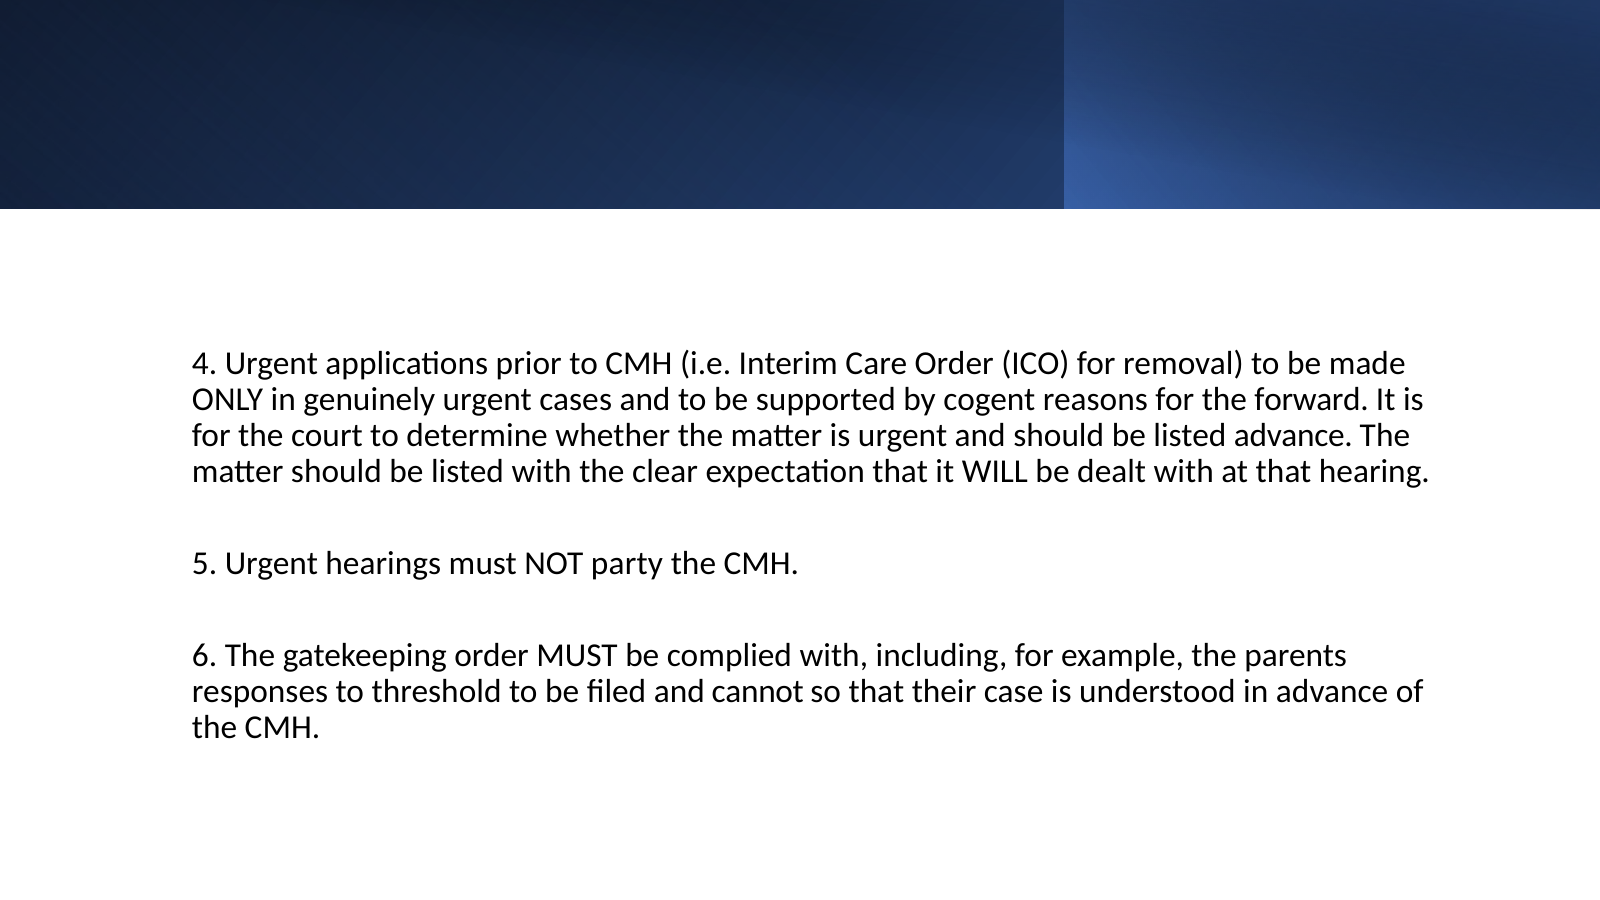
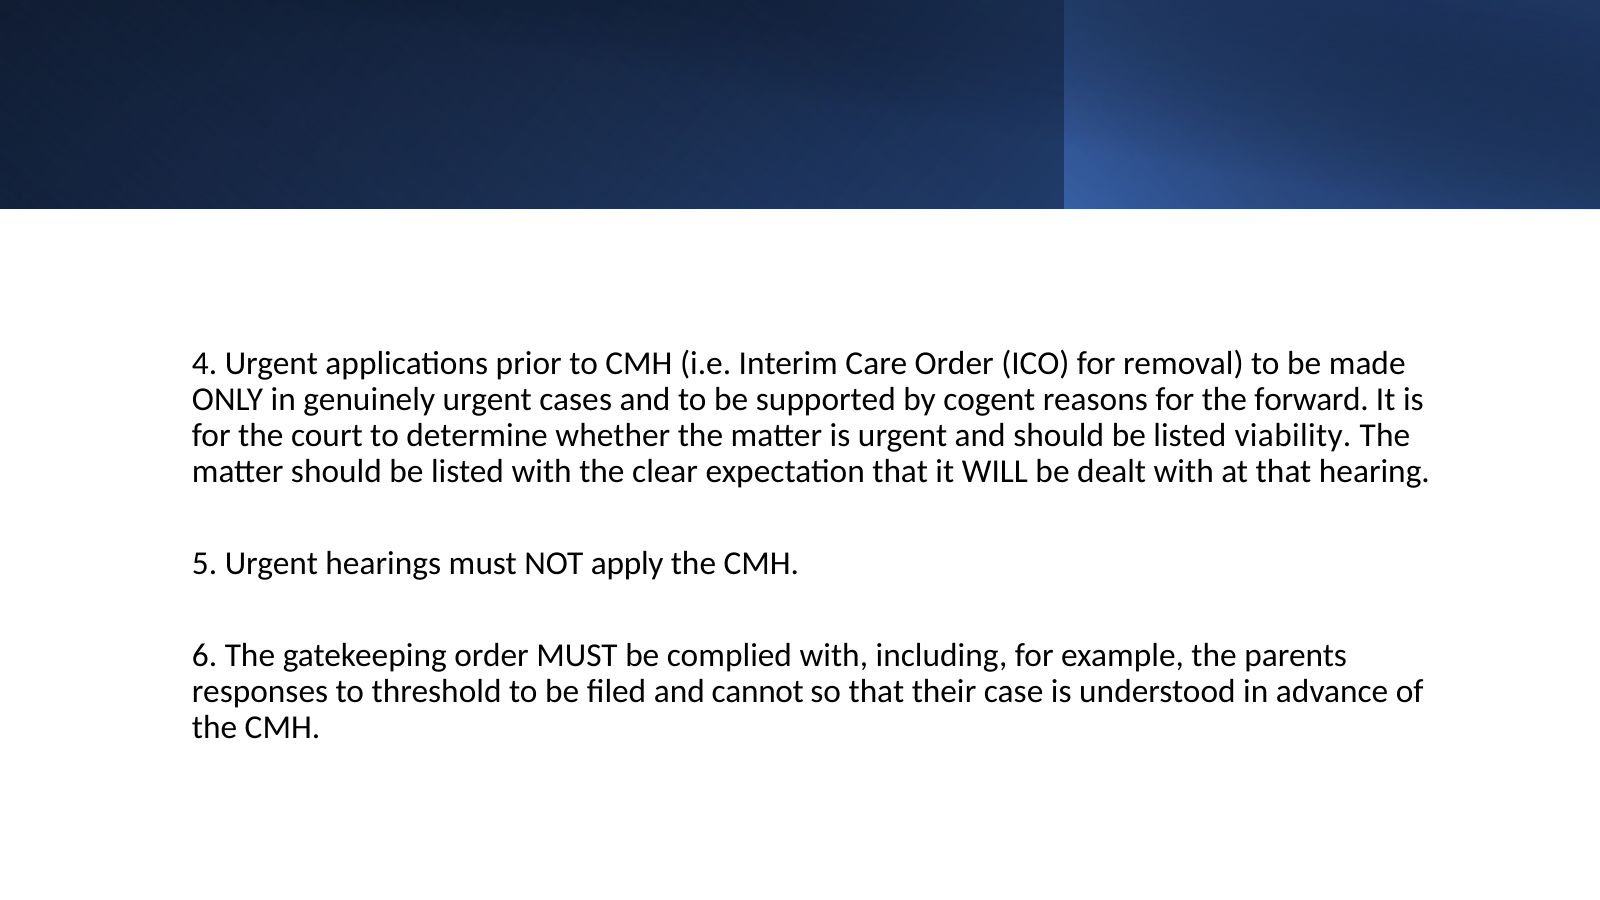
listed advance: advance -> viability (1293, 436)
party: party -> apply (627, 564)
